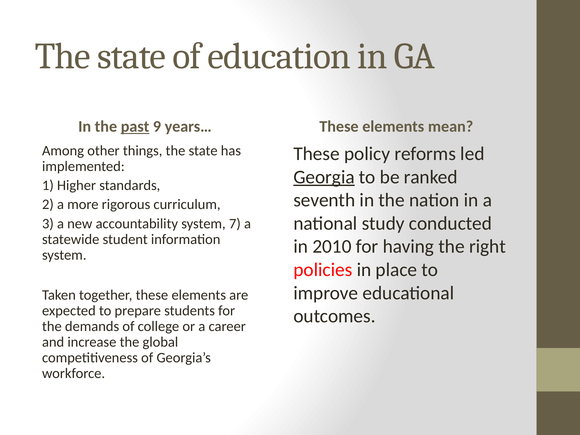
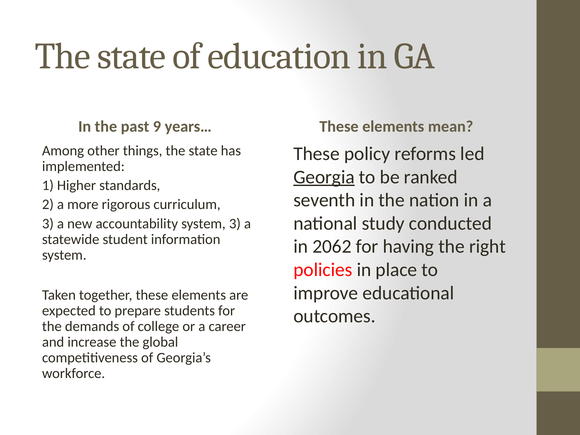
past underline: present -> none (135, 126)
system 7: 7 -> 3 (235, 224)
2010: 2010 -> 2062 (332, 247)
